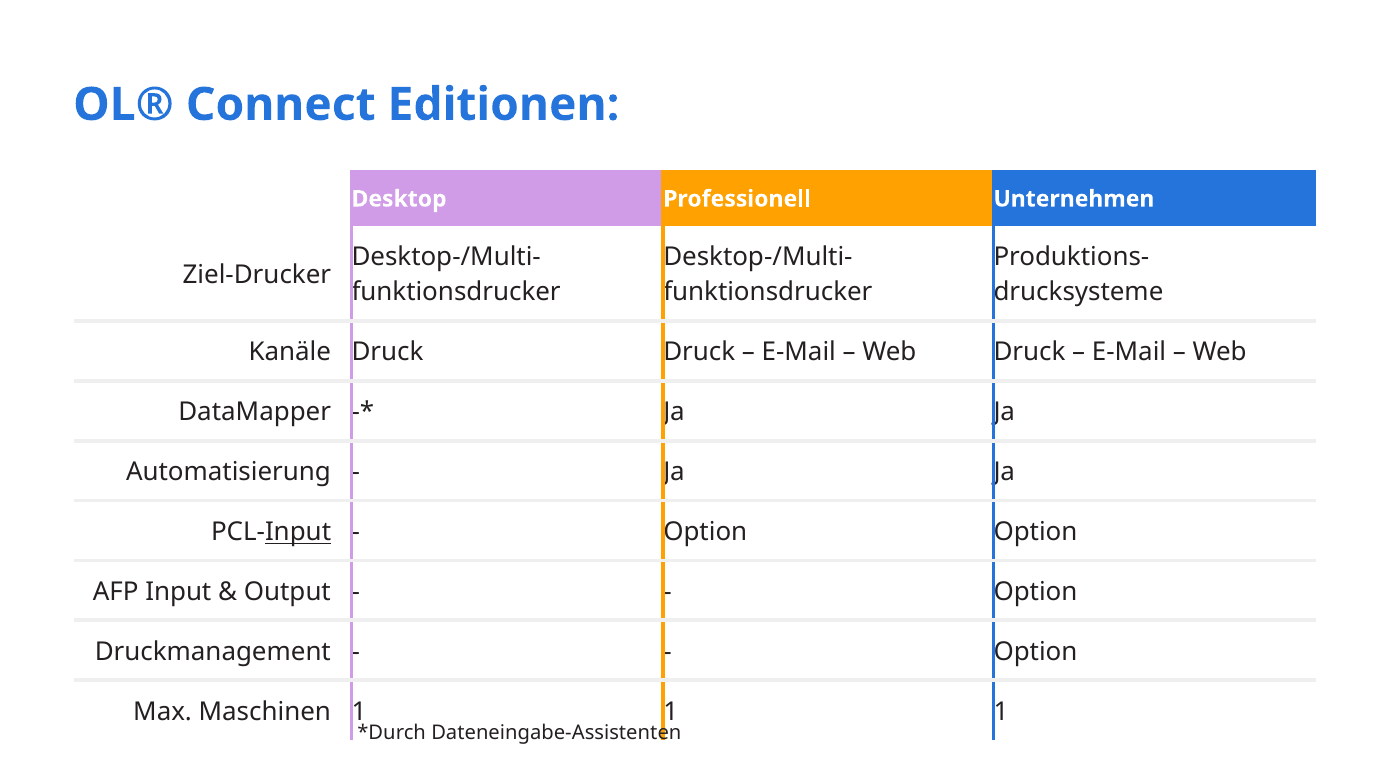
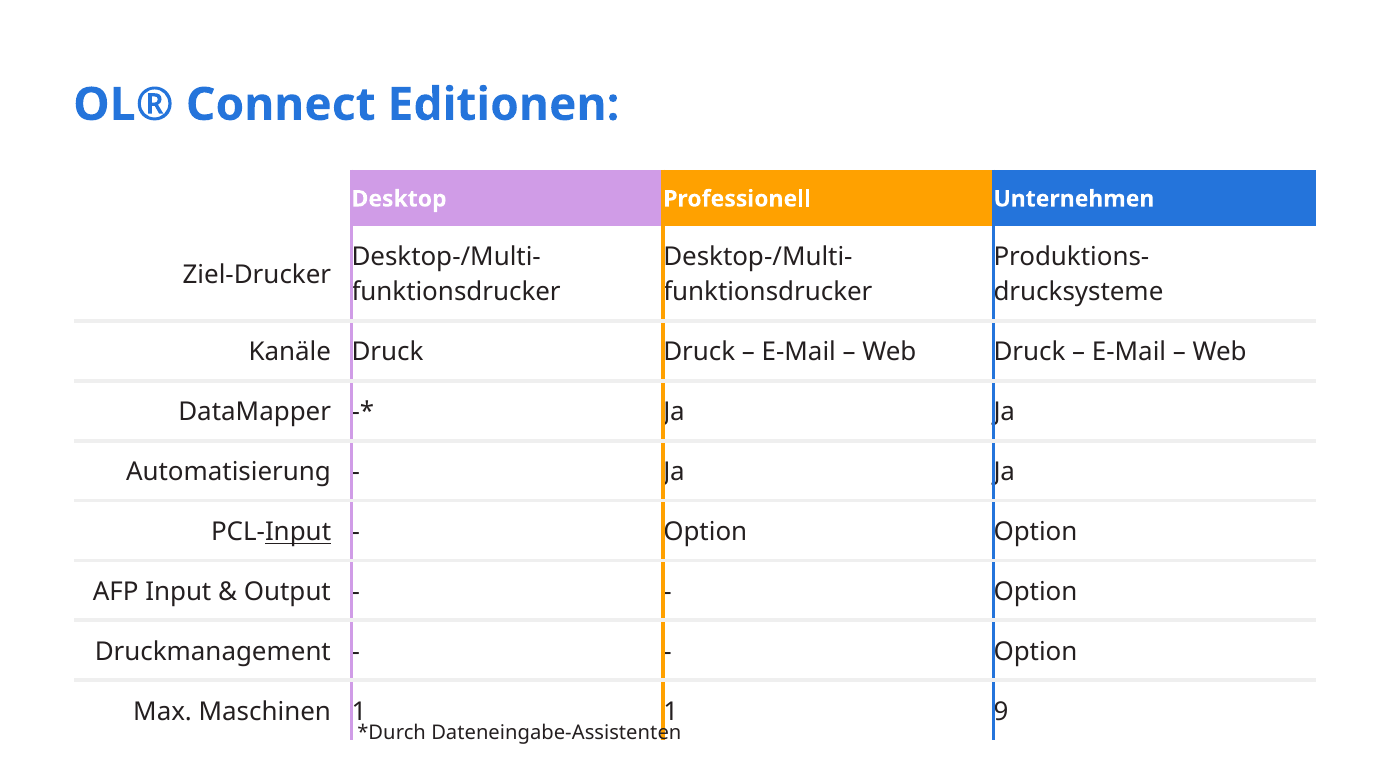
1 1 1: 1 -> 9 (1001, 711)
